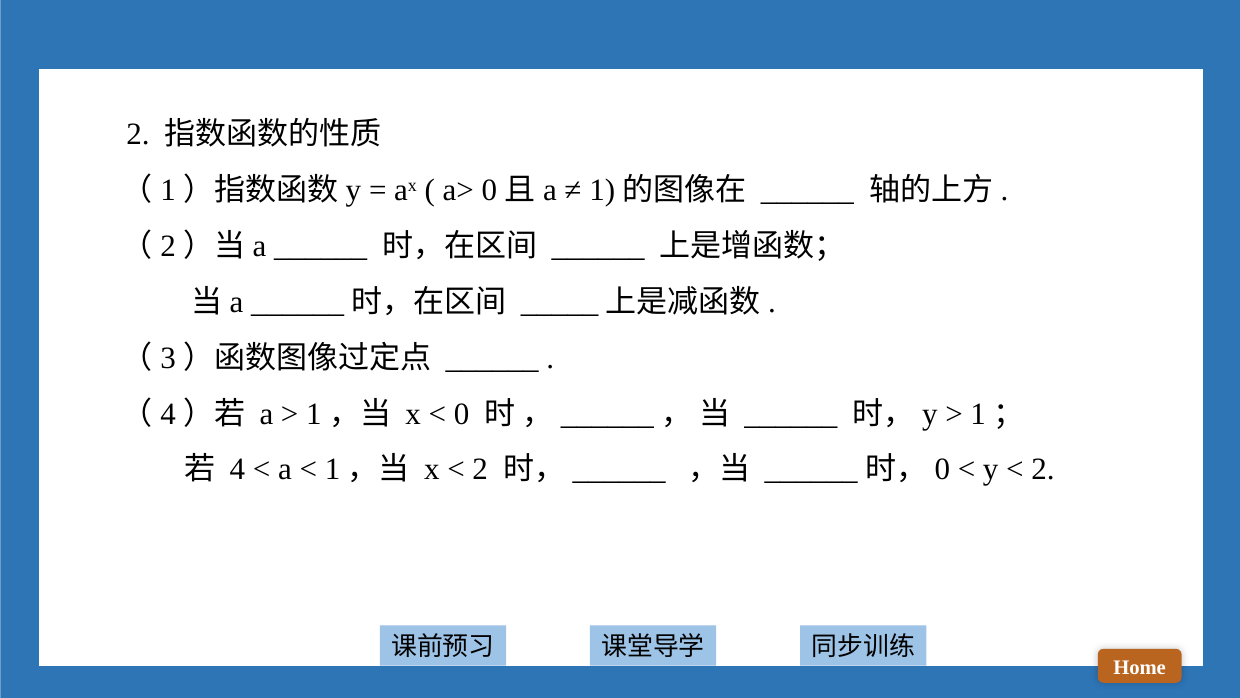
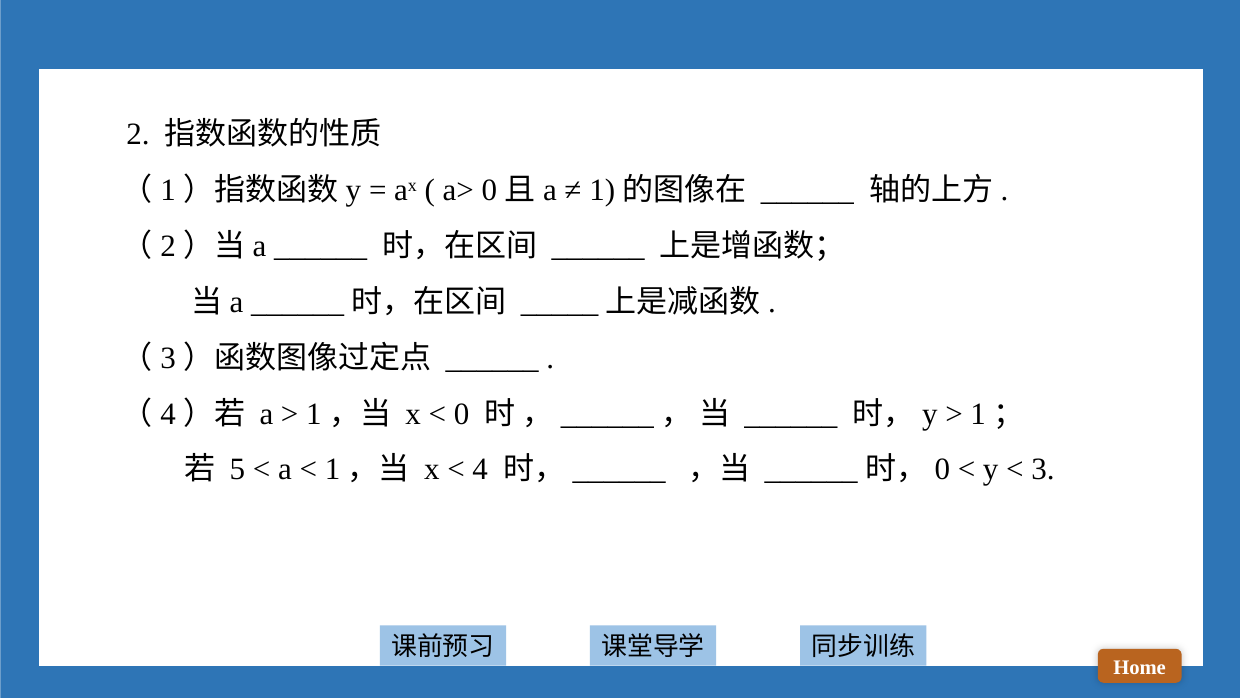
4: 4 -> 5 (237, 469)
2: 2 -> 4 (480, 469)
2: 2 -> 3 (1043, 469)
